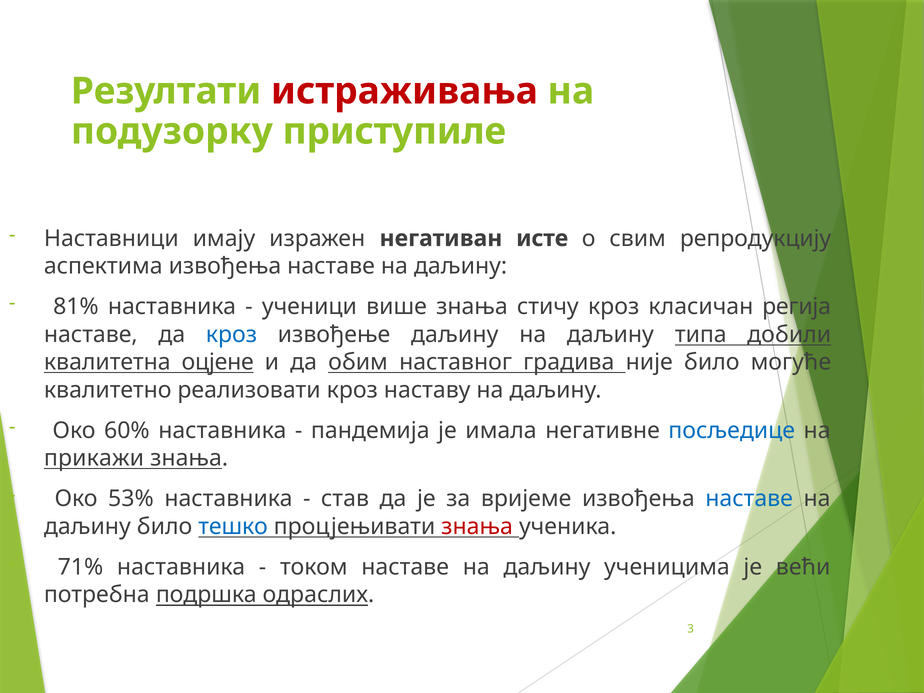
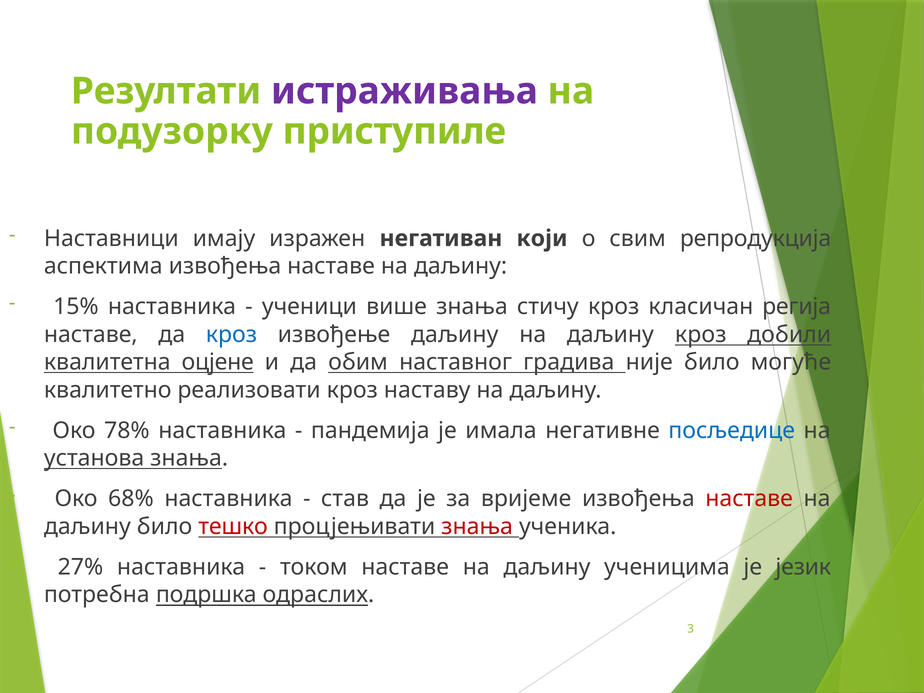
истраживања colour: red -> purple (404, 91)
исте: исте -> који (542, 238)
репродукцију: репродукцију -> репродукција (756, 238)
81%: 81% -> 15% (76, 307)
даљину типа: типа -> кроз (701, 334)
60%: 60% -> 78% (127, 430)
прикажи: прикажи -> установа (94, 458)
53%: 53% -> 68% (131, 499)
наставе colour: blue -> red (749, 499)
тешко colour: blue -> red (233, 526)
71%: 71% -> 27% (80, 567)
већи: већи -> језик (803, 567)
